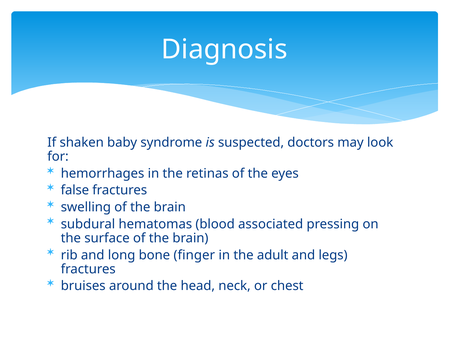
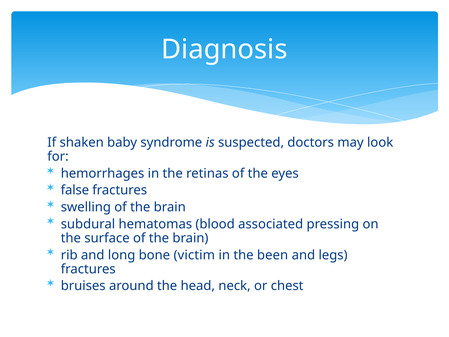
finger: finger -> victim (194, 255)
adult: adult -> been (273, 255)
